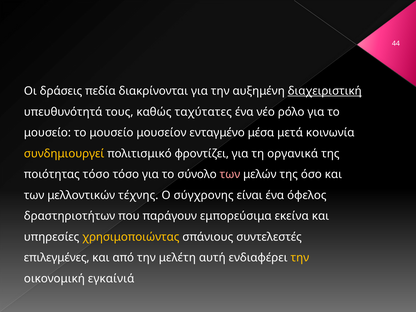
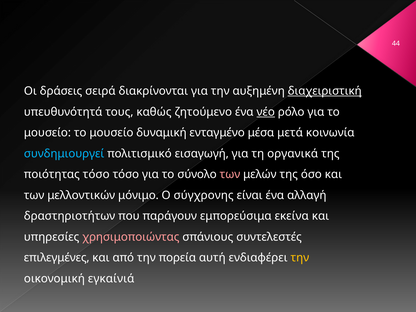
πεδία: πεδία -> σειρά (100, 91)
ταχύτατες: ταχύτατες -> ζητούμενο (203, 112)
νέο underline: none -> present (266, 112)
μουσείον: μουσείον -> δυναμική (161, 133)
συνδημιουργεί colour: yellow -> light blue (64, 154)
φροντίζει: φροντίζει -> εισαγωγή (202, 154)
τέχνης: τέχνης -> μόνιμο (138, 195)
όφελος: όφελος -> αλλαγή (307, 195)
χρησιμοποιώντας colour: yellow -> pink (131, 237)
μελέτη: μελέτη -> πορεία (177, 258)
